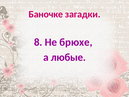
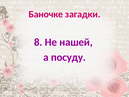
брюхе: брюхе -> нашей (76, 42)
любые: любые -> посуду (68, 57)
